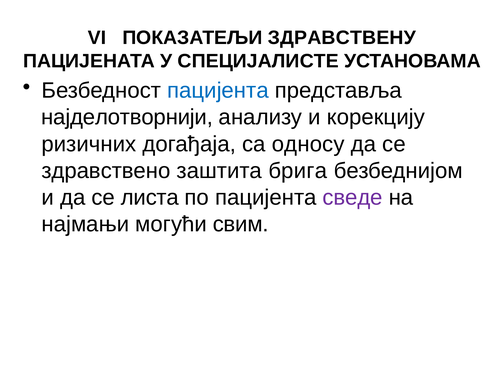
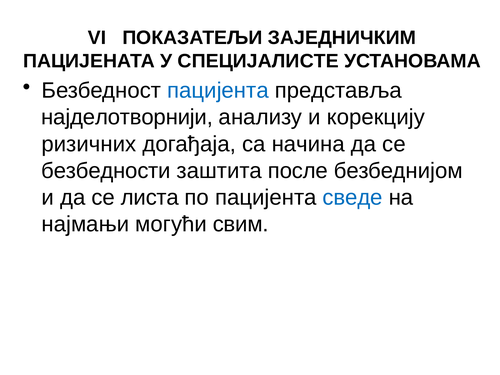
ЗДРАВСТВЕНУ: ЗДРАВСТВЕНУ -> ЗАЈЕДНИЧКИМ (342, 38)
односу: односу -> начина (308, 144)
здравствено: здравствено -> безбедности (106, 171)
брига: брига -> после (298, 171)
сведе colour: purple -> blue (353, 197)
